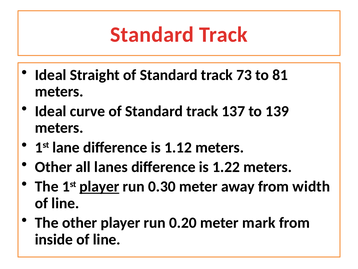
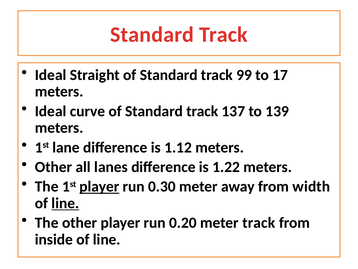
73: 73 -> 99 (244, 75)
81: 81 -> 17 (280, 75)
line underline: none -> present (65, 203)
meter mark: mark -> track (259, 222)
